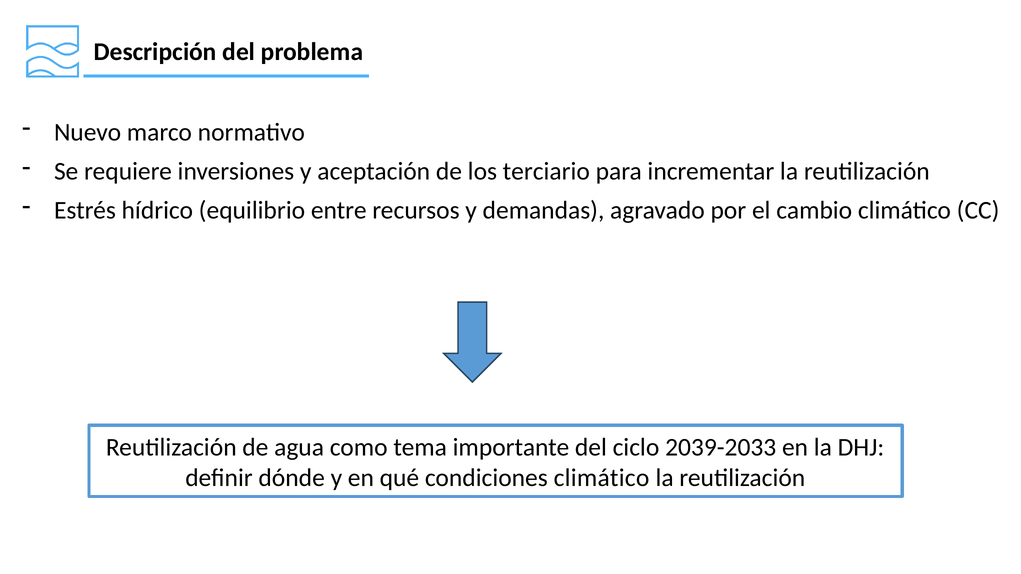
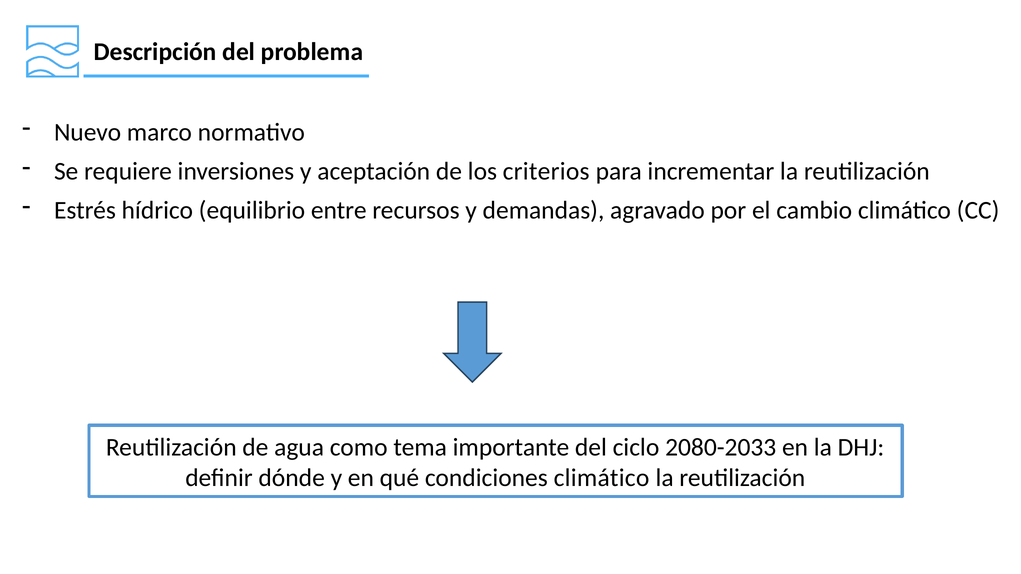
terciario: terciario -> criterios (546, 171)
2039-2033: 2039-2033 -> 2080-2033 (721, 448)
